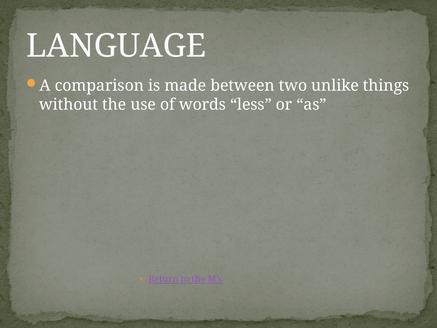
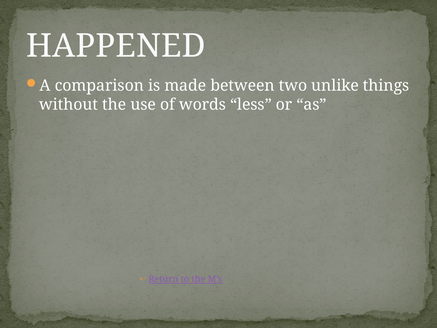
LANGUAGE: LANGUAGE -> HAPPENED (116, 46)
